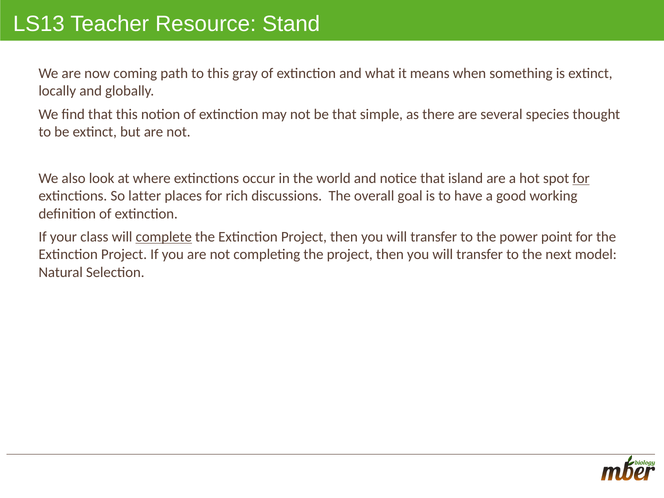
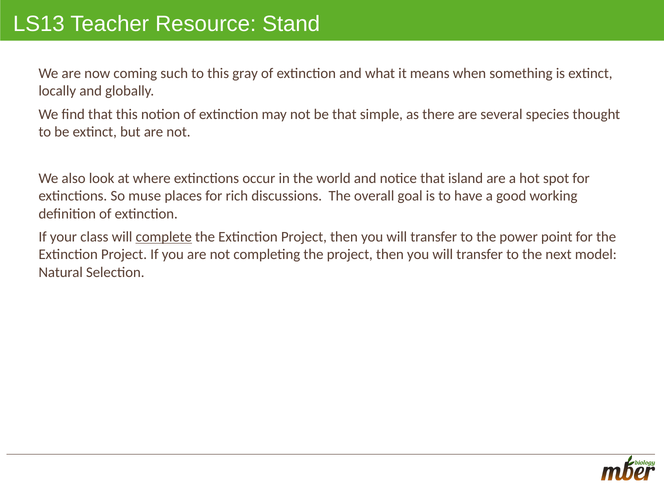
path: path -> such (174, 73)
for underline: present -> none (581, 178)
latter: latter -> muse (145, 196)
